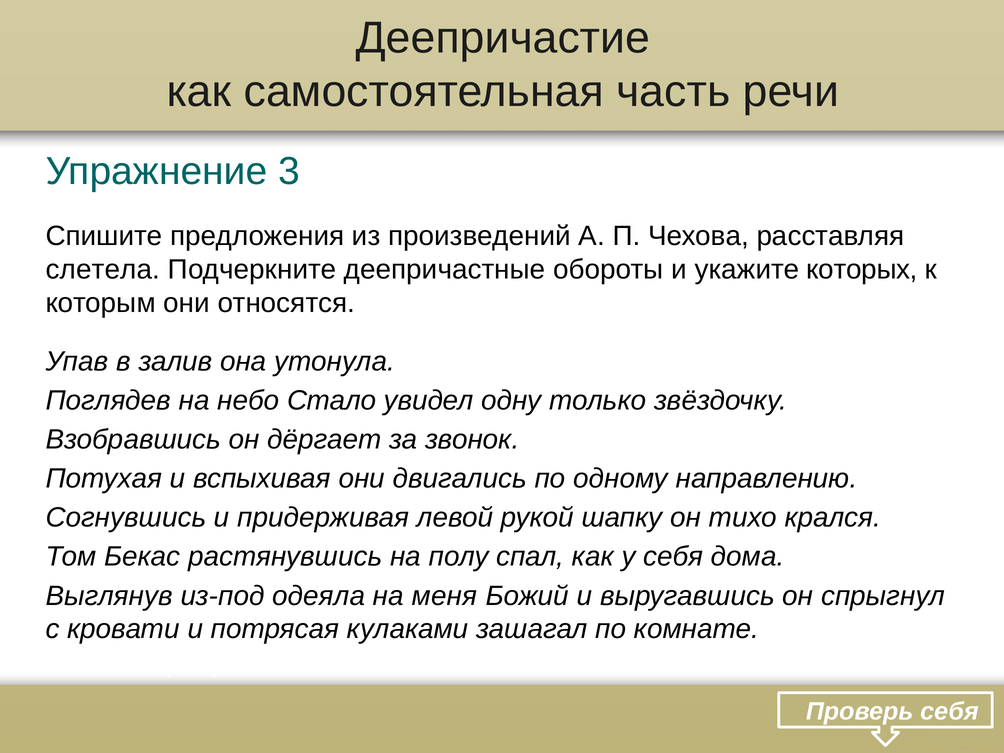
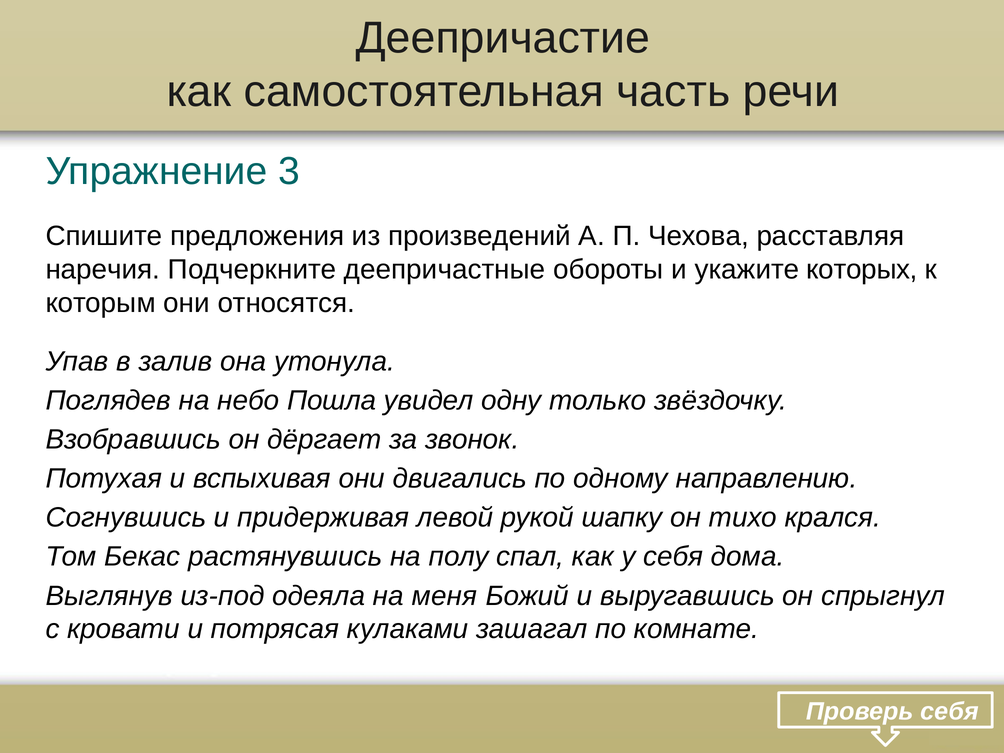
слетела: слетела -> наречия (103, 269)
Стало: Стало -> Пошла (332, 401)
